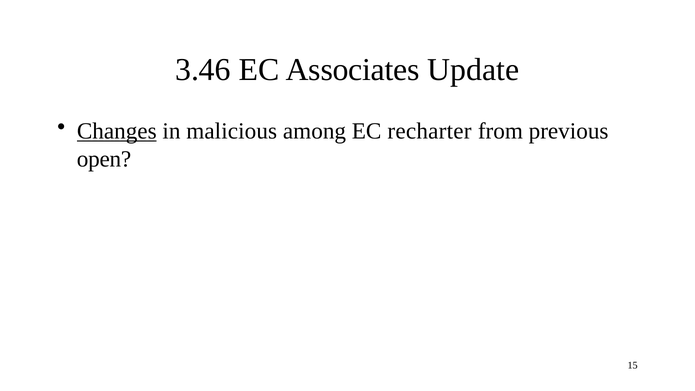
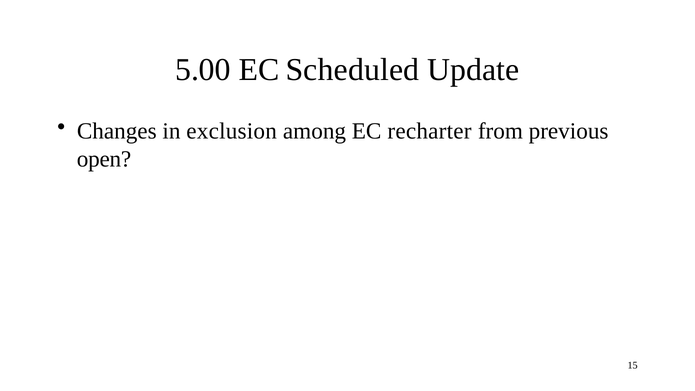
3.46: 3.46 -> 5.00 (203, 70)
Associates: Associates -> Scheduled (352, 70)
Changes underline: present -> none (117, 131)
malicious: malicious -> exclusion (232, 131)
